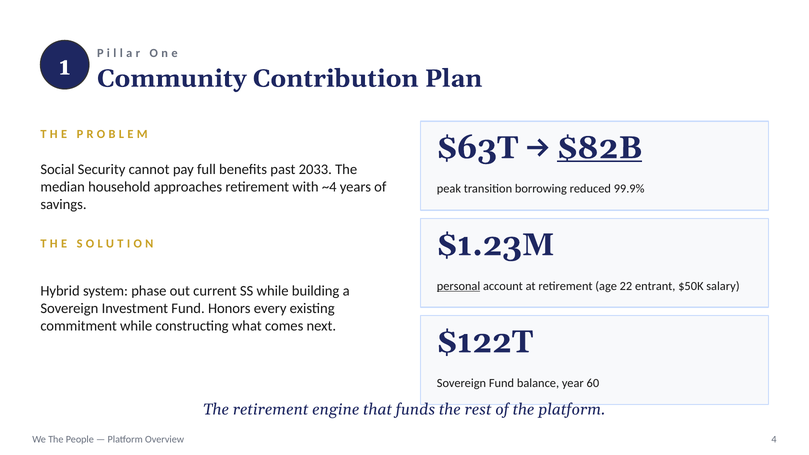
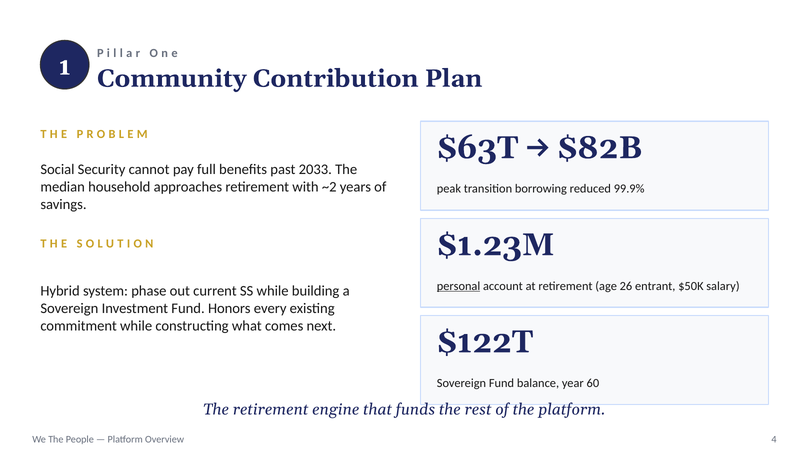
$82B underline: present -> none (600, 148)
~4: ~4 -> ~2 (329, 187)
22: 22 -> 26 (626, 286)
